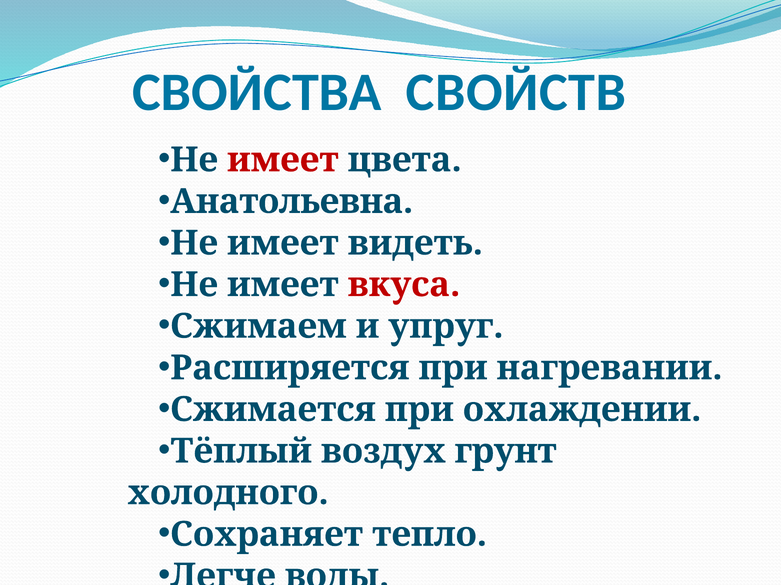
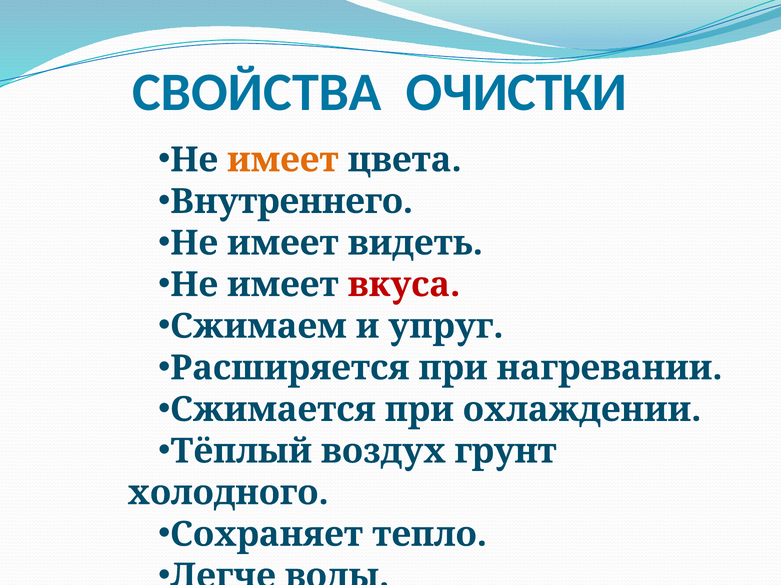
СВОЙСТВ: СВОЙСТВ -> ОЧИСТКИ (517, 92)
имеет colour: red -> orange (283, 160)
Анатольевна: Анатольевна -> Внутреннего (292, 202)
